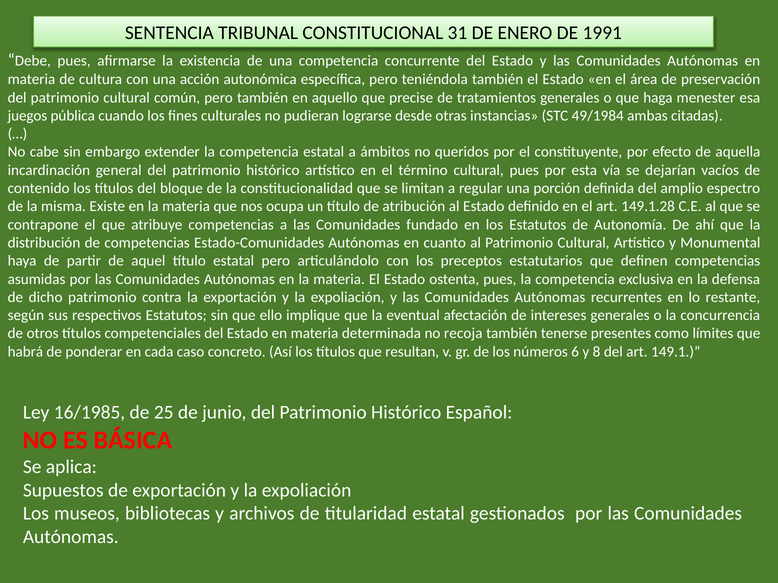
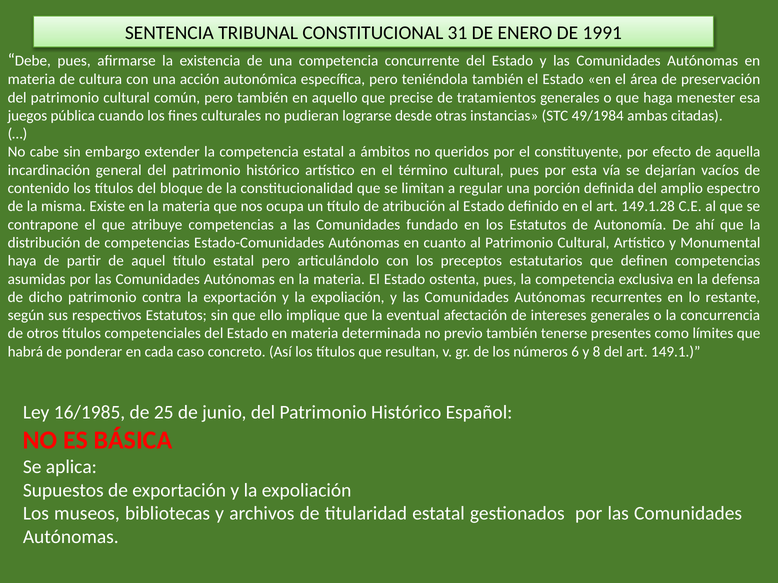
recoja: recoja -> previo (463, 334)
